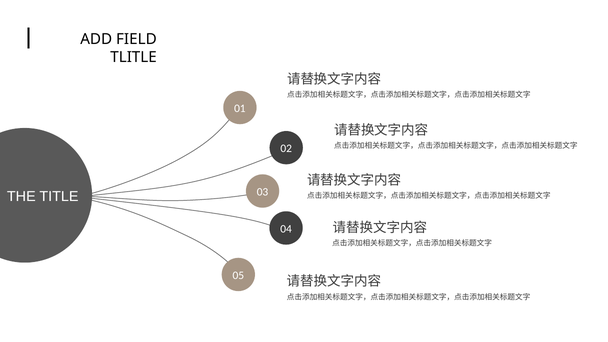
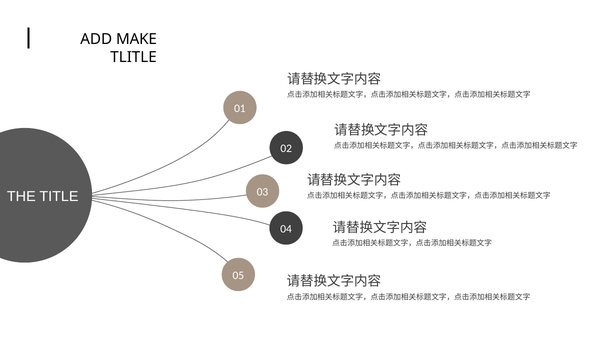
FIELD: FIELD -> MAKE (136, 39)
